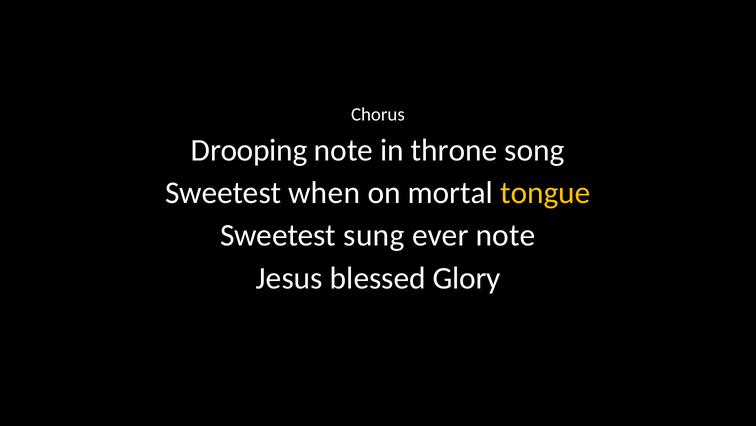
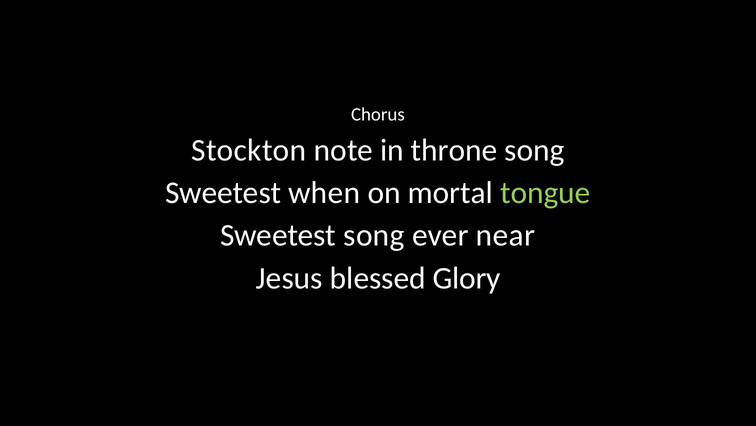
Drooping: Drooping -> Stockton (249, 150)
tongue colour: yellow -> light green (545, 193)
Sweetest sung: sung -> song (374, 235)
ever note: note -> near (505, 235)
